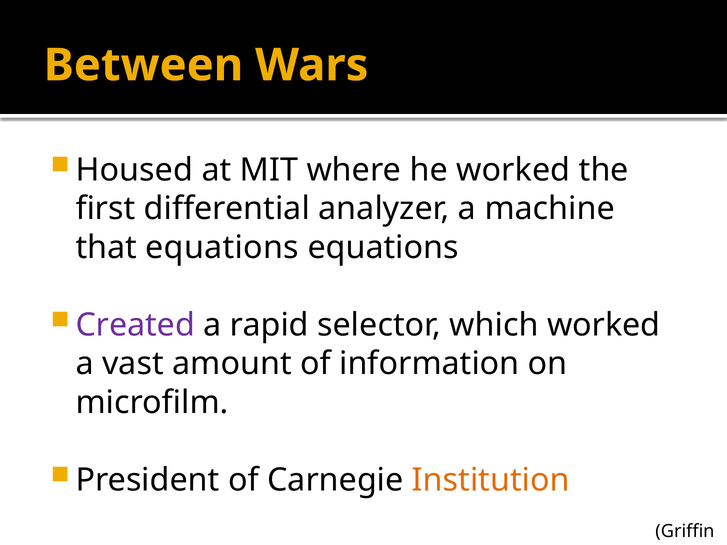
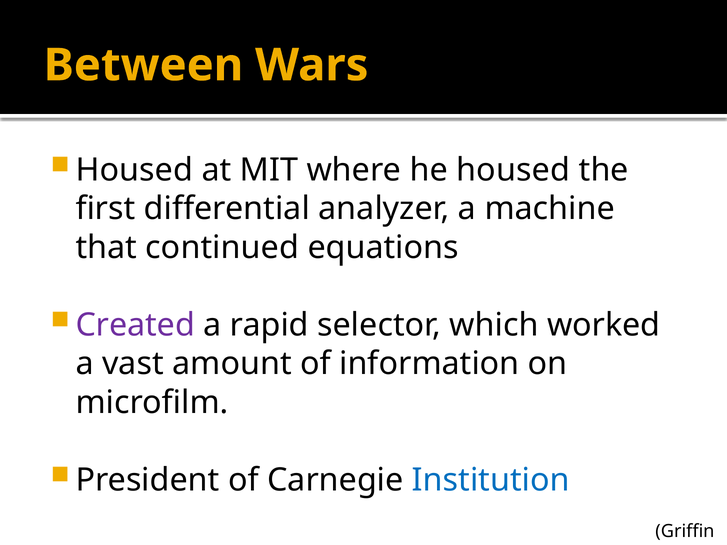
he worked: worked -> housed (513, 170)
that equations: equations -> continued (222, 248)
Institution colour: orange -> blue (491, 480)
